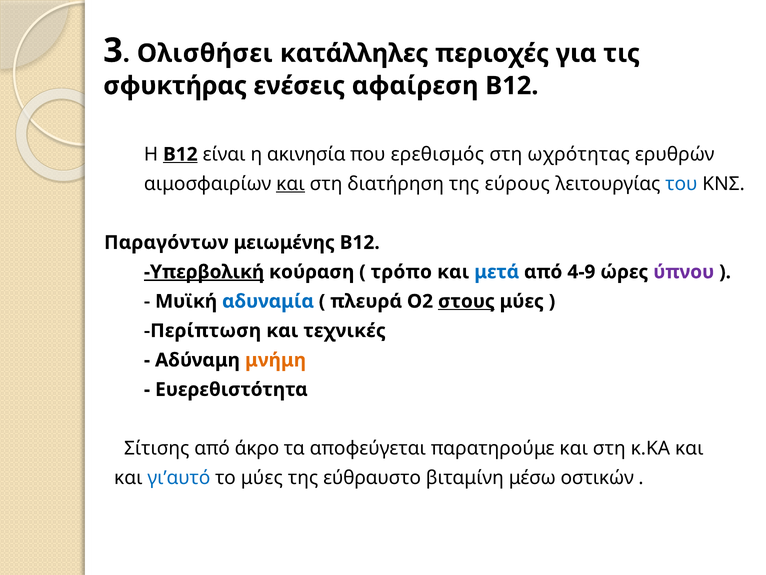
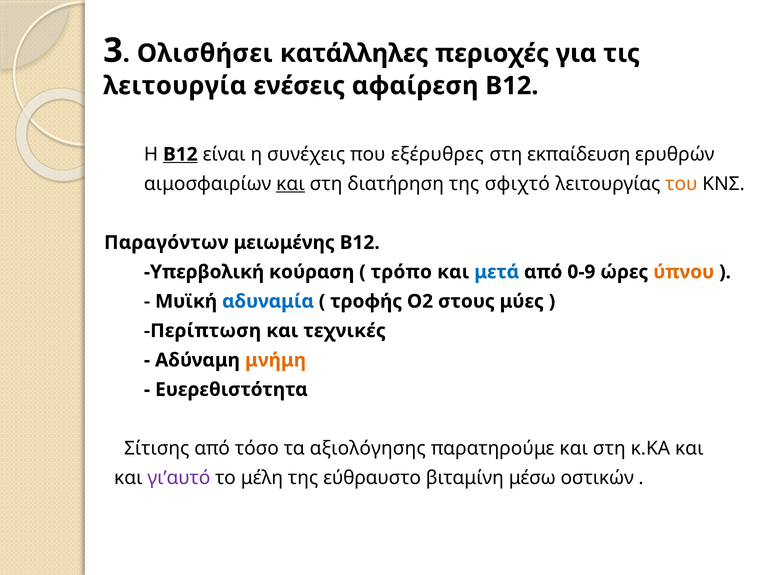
σφυκτήρας: σφυκτήρας -> λειτουργία (175, 86)
ακινησία: ακινησία -> συνέχεις (306, 154)
ερεθισμός: ερεθισμός -> εξέρυθρες (437, 154)
ωχρότητας: ωχρότητας -> εκπαίδευση (579, 154)
εύρους: εύρους -> σφιχτό (517, 184)
του colour: blue -> orange (681, 184)
Υπερβολική underline: present -> none (204, 272)
4-9: 4-9 -> 0-9 (581, 272)
ύπνου colour: purple -> orange (684, 272)
πλευρά: πλευρά -> τροφής (366, 301)
στους underline: present -> none (466, 301)
άκρο: άκρο -> τόσο (257, 448)
αποφεύγεται: αποφεύγεται -> αξιολόγησης (368, 448)
γι’αυτό colour: blue -> purple (179, 477)
το μύες: μύες -> μέλη (262, 477)
